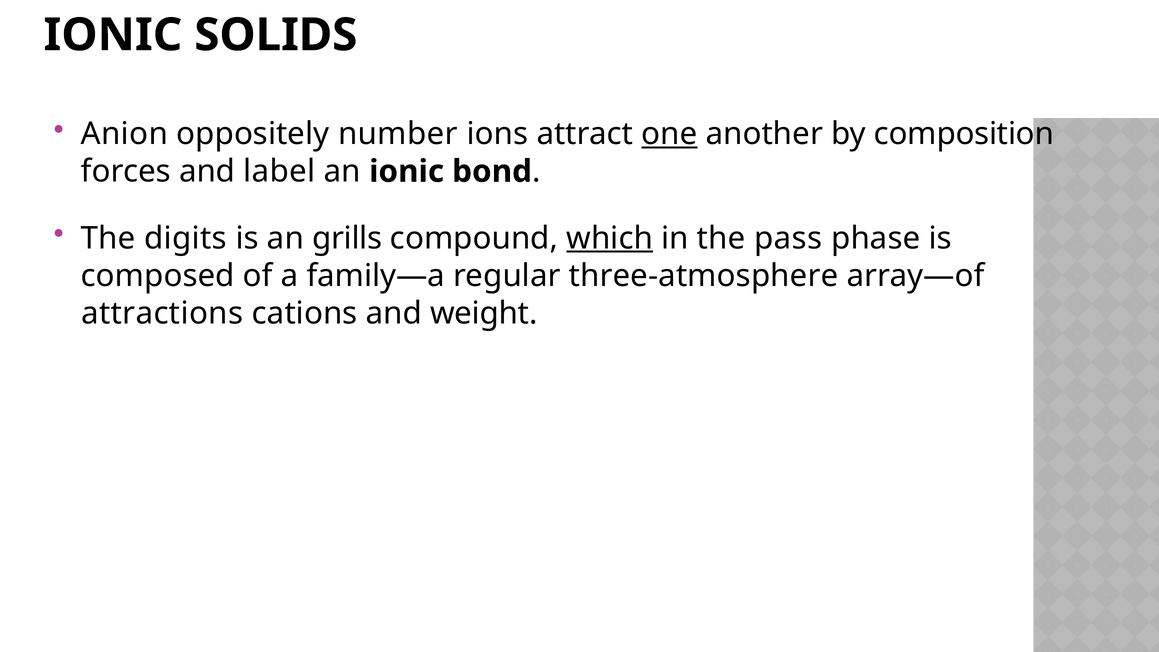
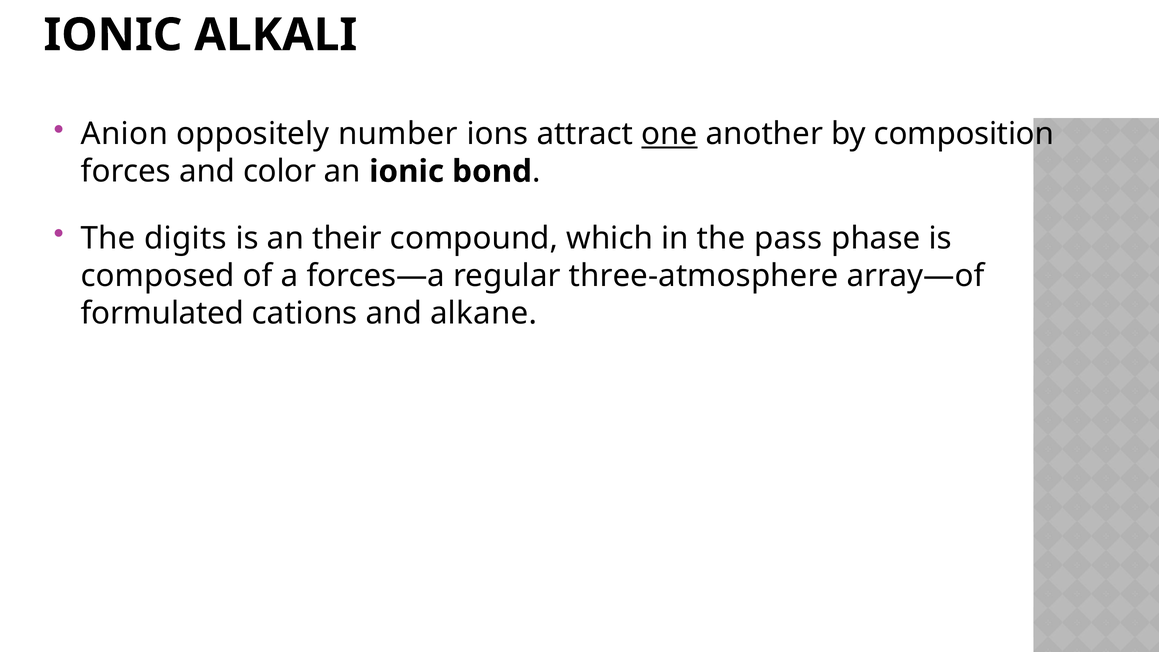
SOLIDS: SOLIDS -> ALKALI (276, 35)
label: label -> color (280, 171)
grills: grills -> their (347, 238)
which underline: present -> none (610, 238)
family—a: family—a -> forces—a (376, 276)
attractions: attractions -> formulated (162, 313)
weight: weight -> alkane (484, 313)
